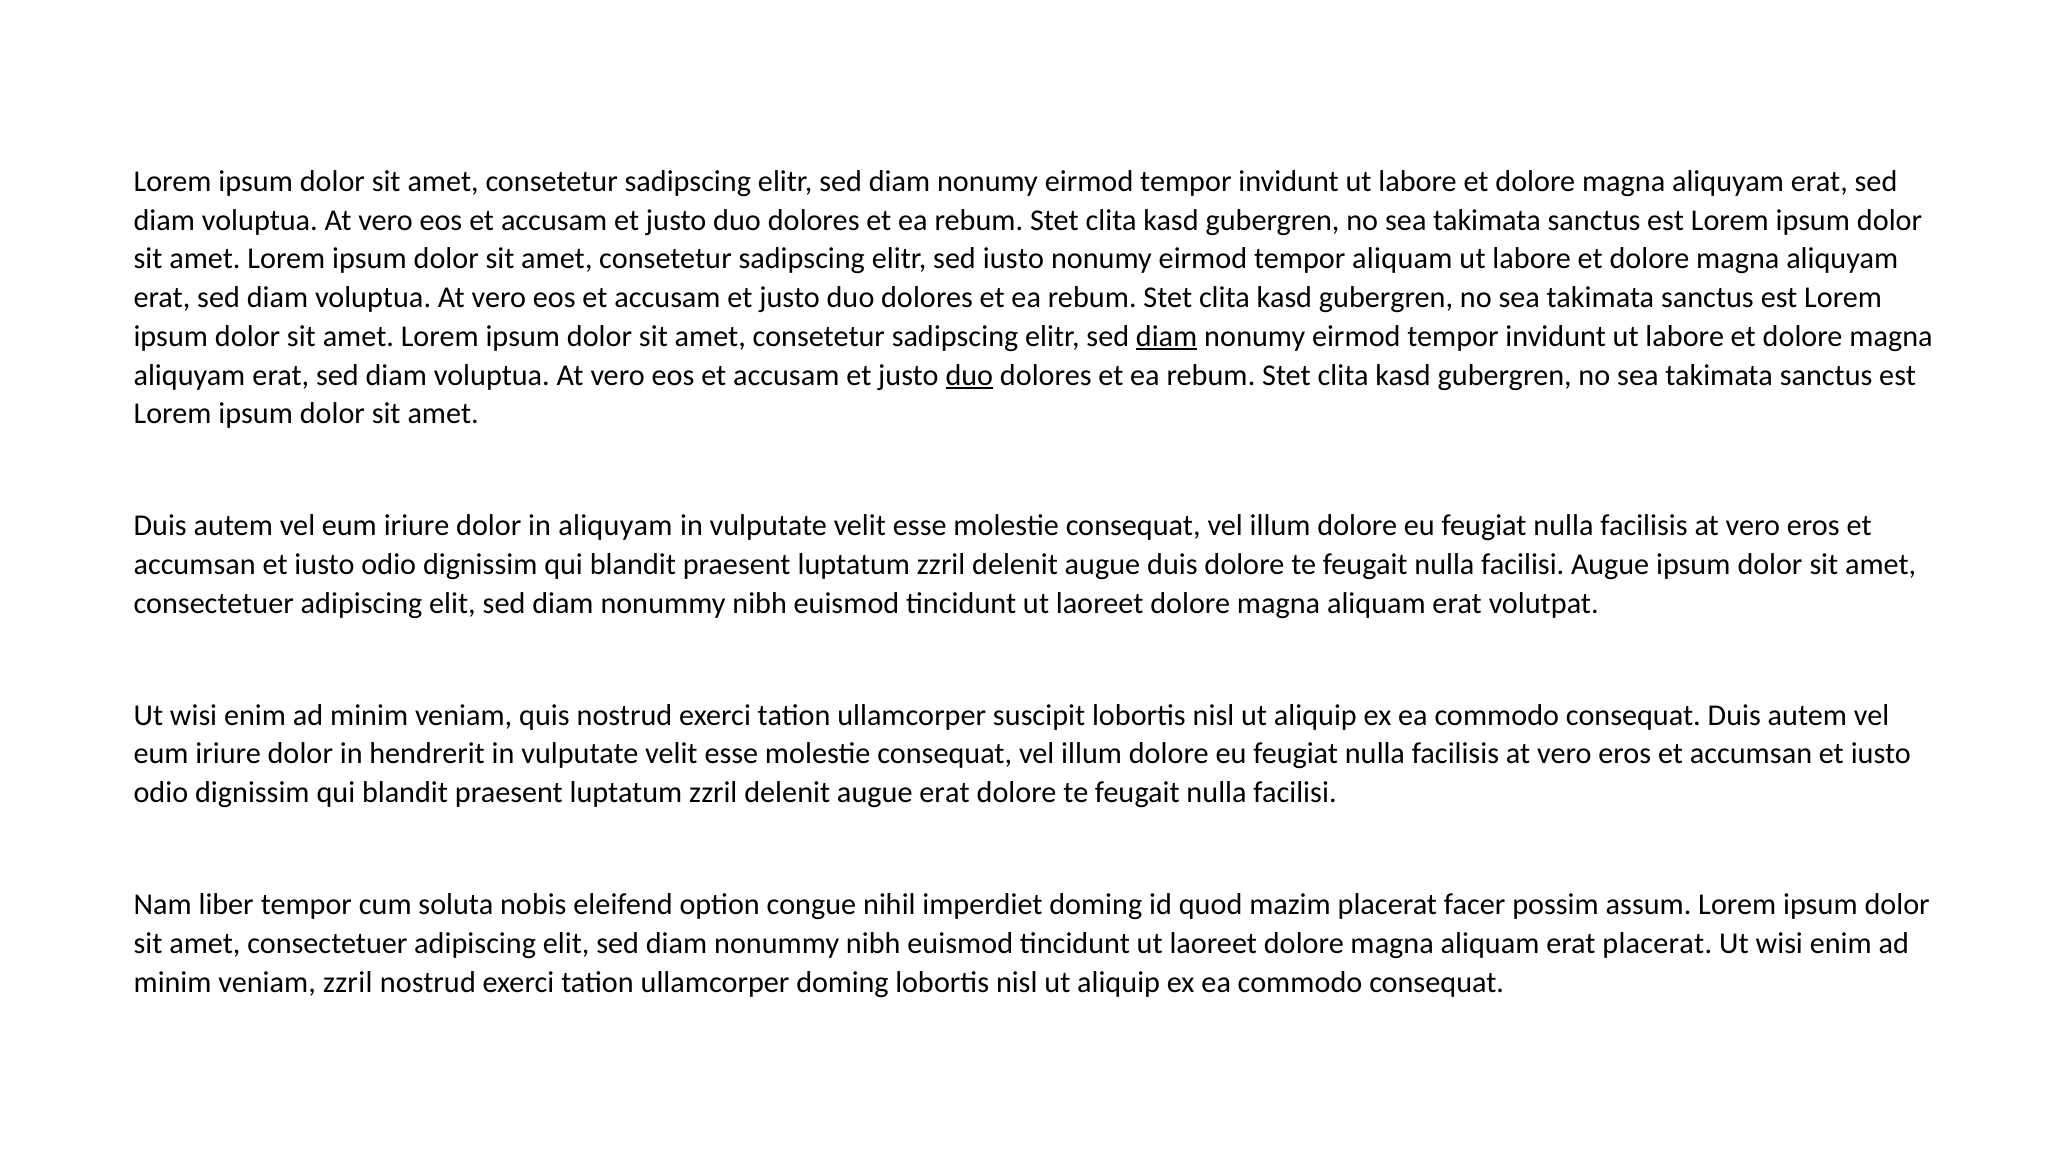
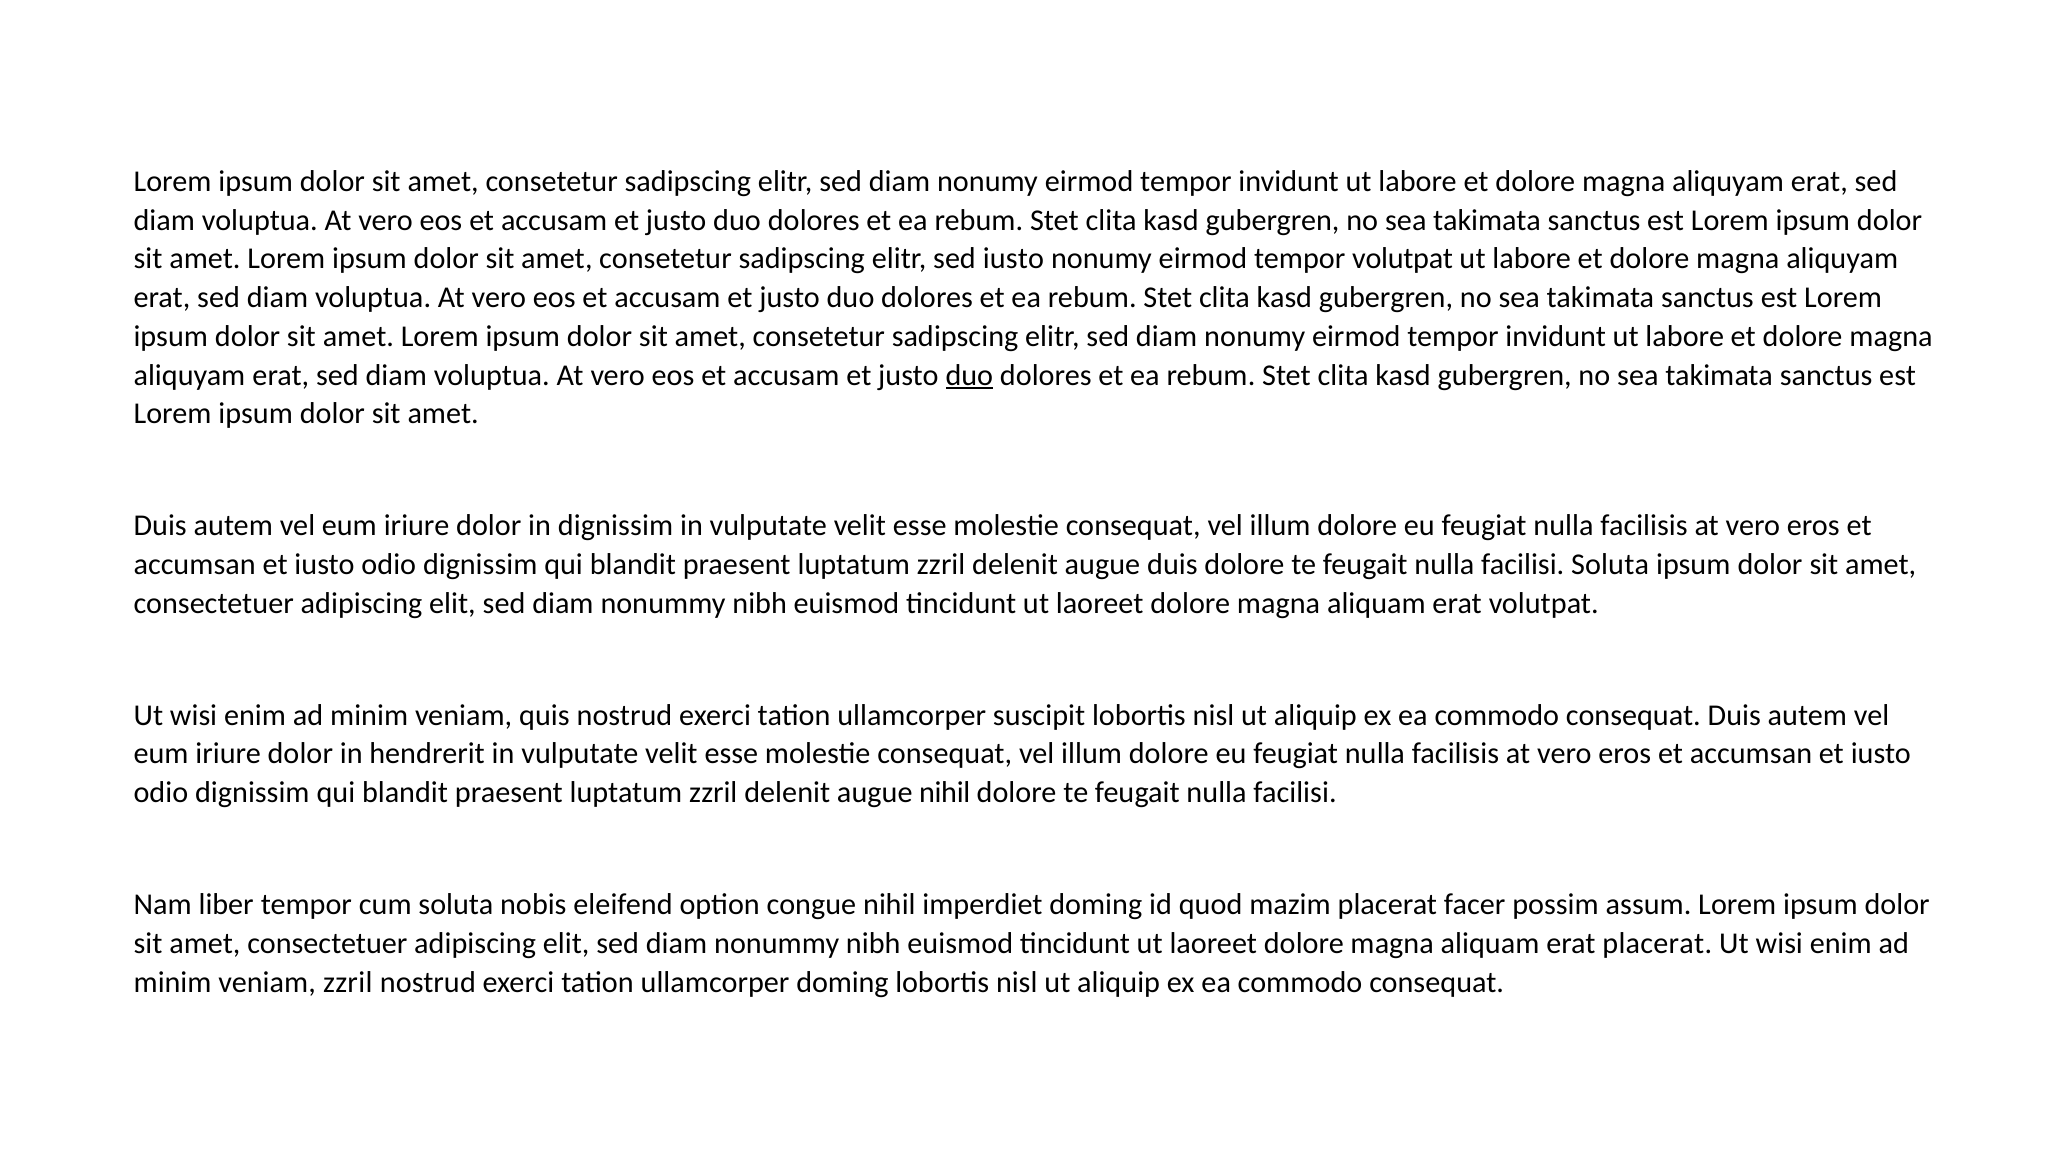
tempor aliquam: aliquam -> volutpat (1403, 259)
diam underline: present -> none (1167, 336)
in aliquyam: aliquyam -> dignissim (616, 526)
facilisi Augue: Augue -> Soluta (1610, 564)
augue erat: erat -> nihil (945, 793)
